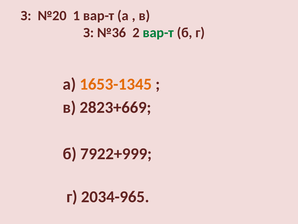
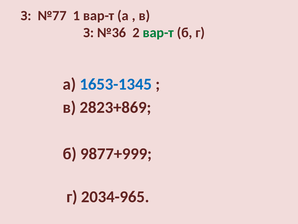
№20: №20 -> №77 (52, 16)
1653-1345 colour: orange -> blue (116, 84)
2823+669: 2823+669 -> 2823+869 (115, 107)
7922+999: 7922+999 -> 9877+999 (116, 153)
